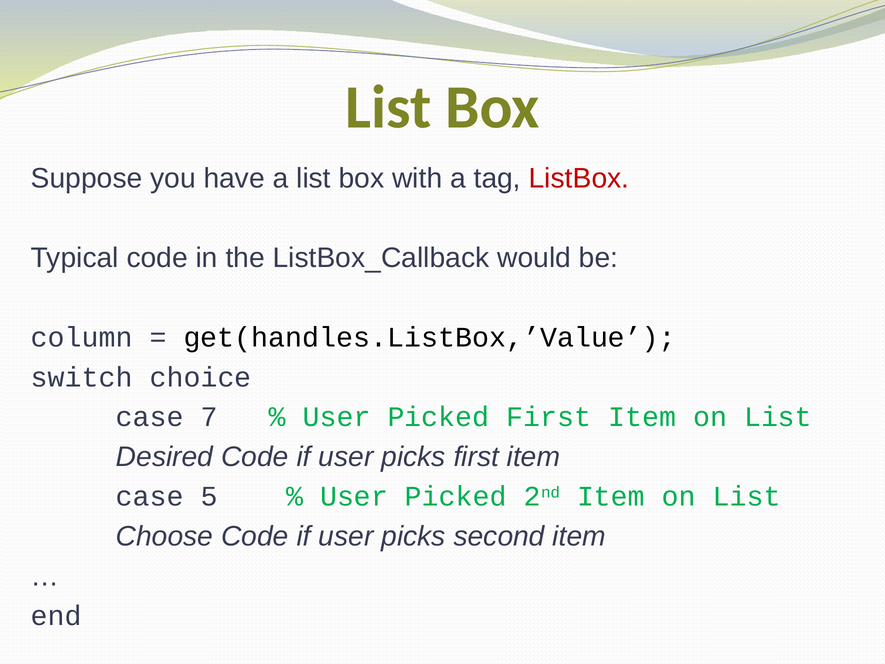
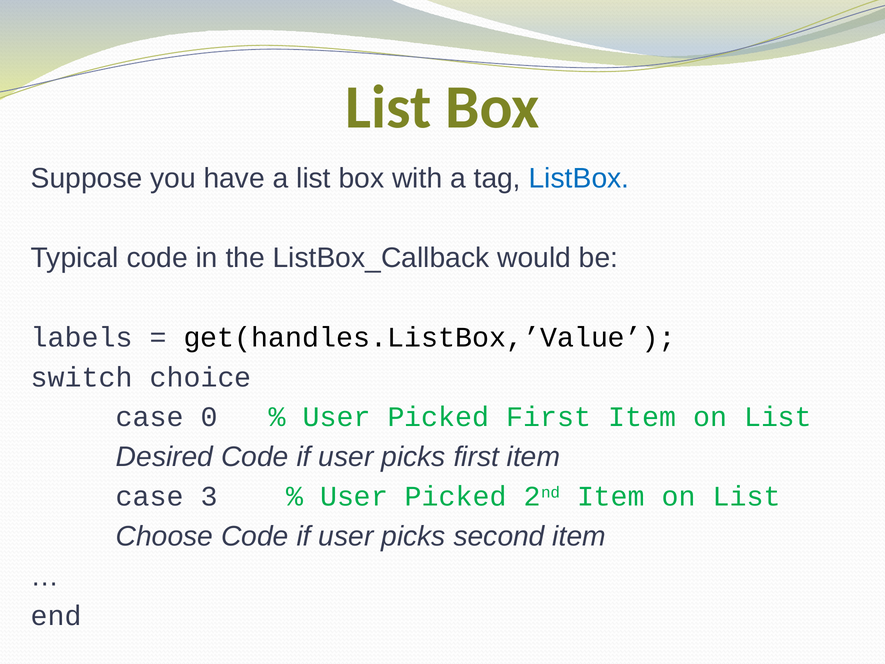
ListBox colour: red -> blue (579, 178)
column: column -> labels (82, 337)
7: 7 -> 0 (209, 417)
5: 5 -> 3 (209, 496)
